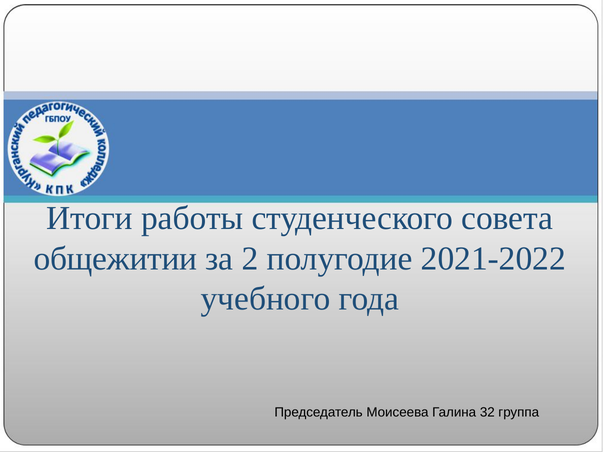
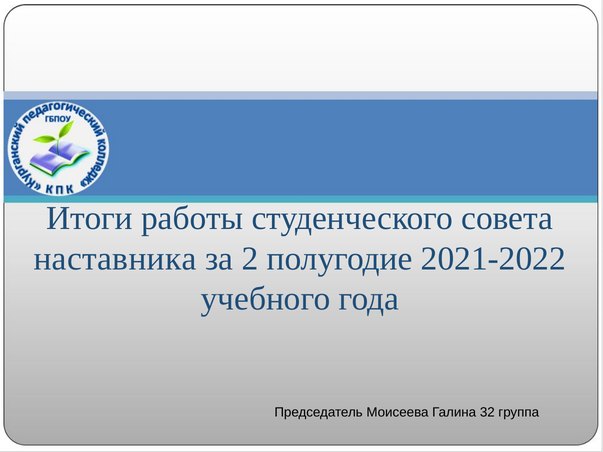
общежитии: общежитии -> наставника (115, 259)
